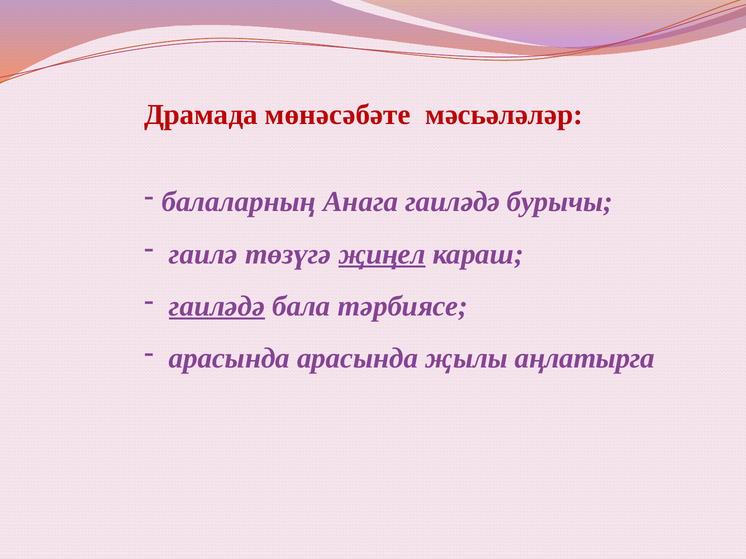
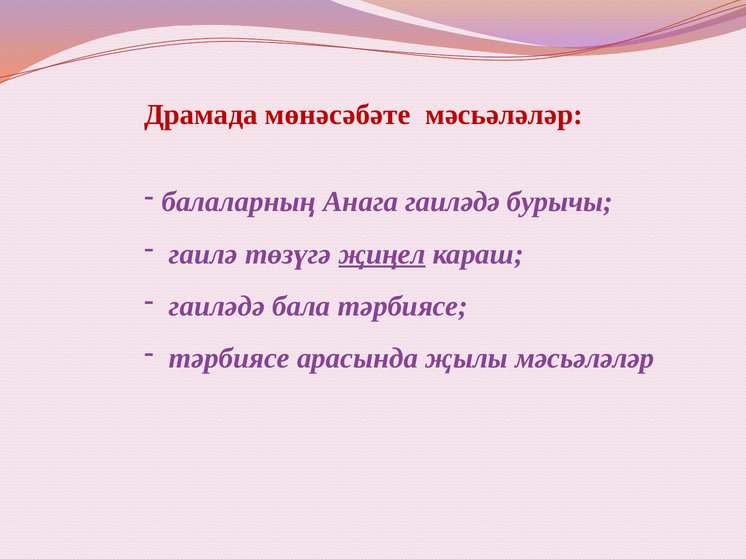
гаиләдә underline: present -> none (217, 306)
арасында: арасында -> тәрбиясе (229, 359)
җылы аңлатырга: аңлатырга -> мәсьәләләр (585, 359)
